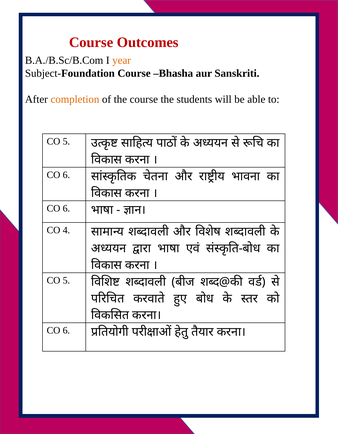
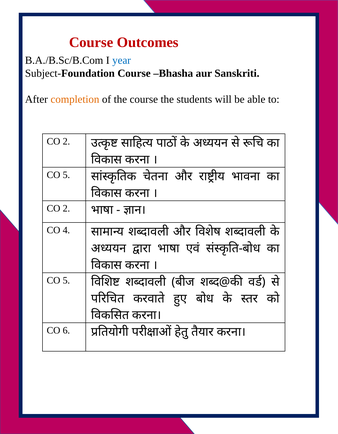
year colour: orange -> blue (122, 60)
5: 5 -> 2 (66, 141)
6: 6 -> 5 (66, 175)
6: 6 -> 2 (66, 208)
